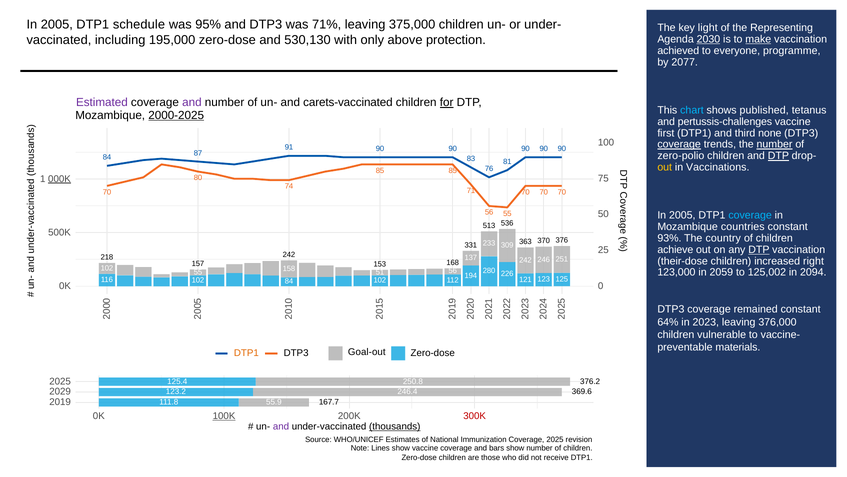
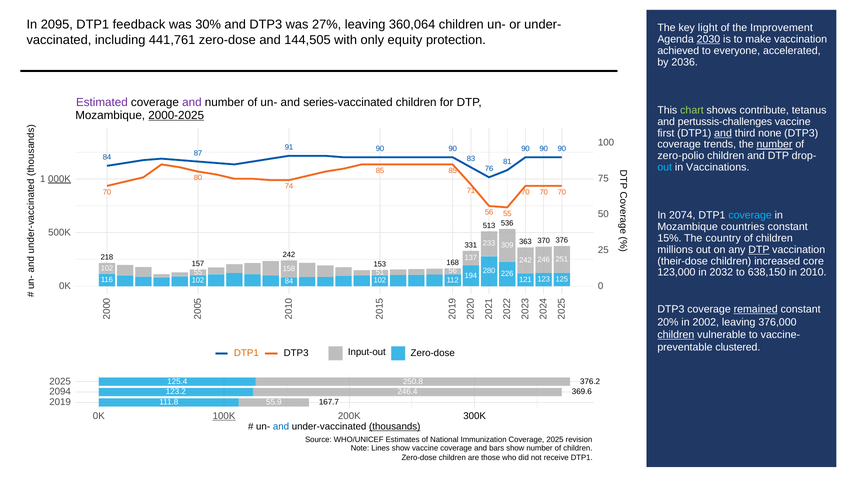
2005: 2005 -> 2095 (57, 24)
schedule: schedule -> feedback (139, 24)
95%: 95% -> 30% (208, 24)
71%: 71% -> 27% (327, 24)
375,000: 375,000 -> 360,064 (412, 24)
Representing: Representing -> Improvement (781, 28)
195,000: 195,000 -> 441,761 (172, 40)
530,130: 530,130 -> 144,505 (308, 40)
above: above -> equity (405, 40)
make underline: present -> none (758, 39)
programme: programme -> accelerated (792, 51)
2077: 2077 -> 2036 (685, 62)
carets-vaccinated: carets-vaccinated -> series-vaccinated (348, 102)
for underline: present -> none (447, 102)
chart colour: light blue -> light green (692, 110)
published: published -> contribute (764, 110)
and underline: none -> present (723, 133)
coverage underline: present -> none (679, 144)
DTP underline: present -> none (778, 156)
out colour: yellow -> light blue (665, 167)
2005: 2005 -> 2074 (682, 215)
93%: 93% -> 15% (669, 238)
achieve: achieve -> millions (675, 249)
right: right -> core (814, 261)
2059: 2059 -> 2032 (721, 272)
125,002: 125,002 -> 638,150 (767, 272)
2094: 2094 -> 2010 (813, 272)
remained underline: none -> present (756, 309)
64%: 64% -> 20% (668, 322)
2023: 2023 -> 2002 (706, 322)
children underline: none -> present (676, 334)
materials: materials -> clustered (738, 347)
Goal-out: Goal-out -> Input-out (367, 352)
2029: 2029 -> 2094 (60, 391)
300K colour: red -> black (475, 416)
and colour: purple -> blue (281, 426)
